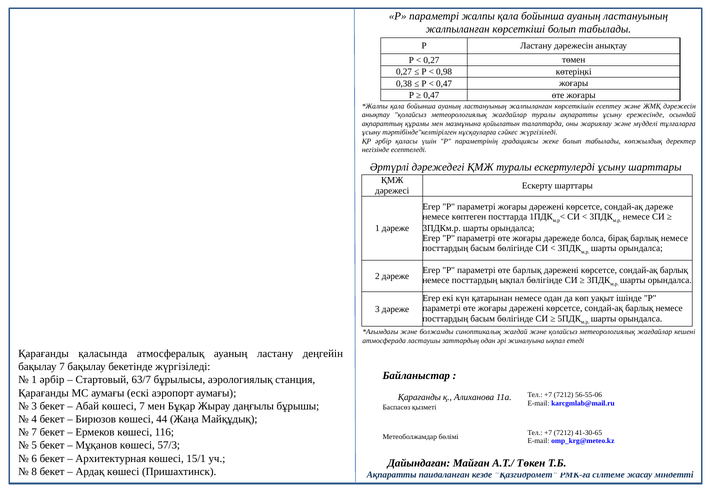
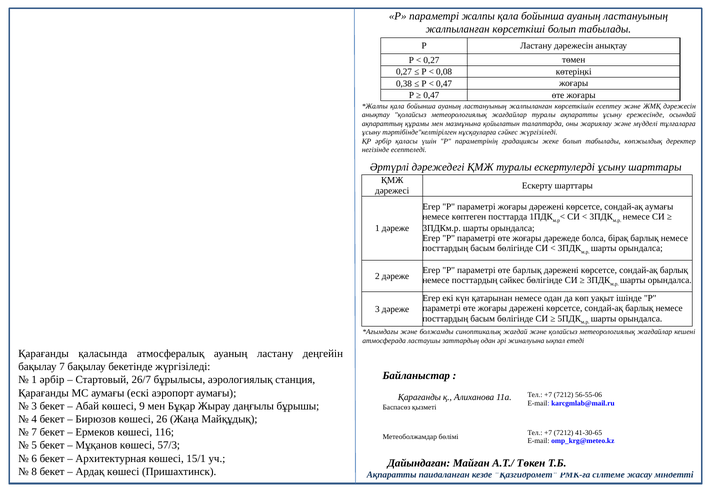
0,98: 0,98 -> 0,08 (444, 72)
сондай-ақ дәреже: дәреже -> аумағы (659, 207)
посттардың ықпал: ықпал -> сәйкес (512, 280)
63/7: 63/7 -> 26/7 (141, 380)
көшесі 7: 7 -> 9 (142, 406)
44: 44 -> 26 (162, 419)
